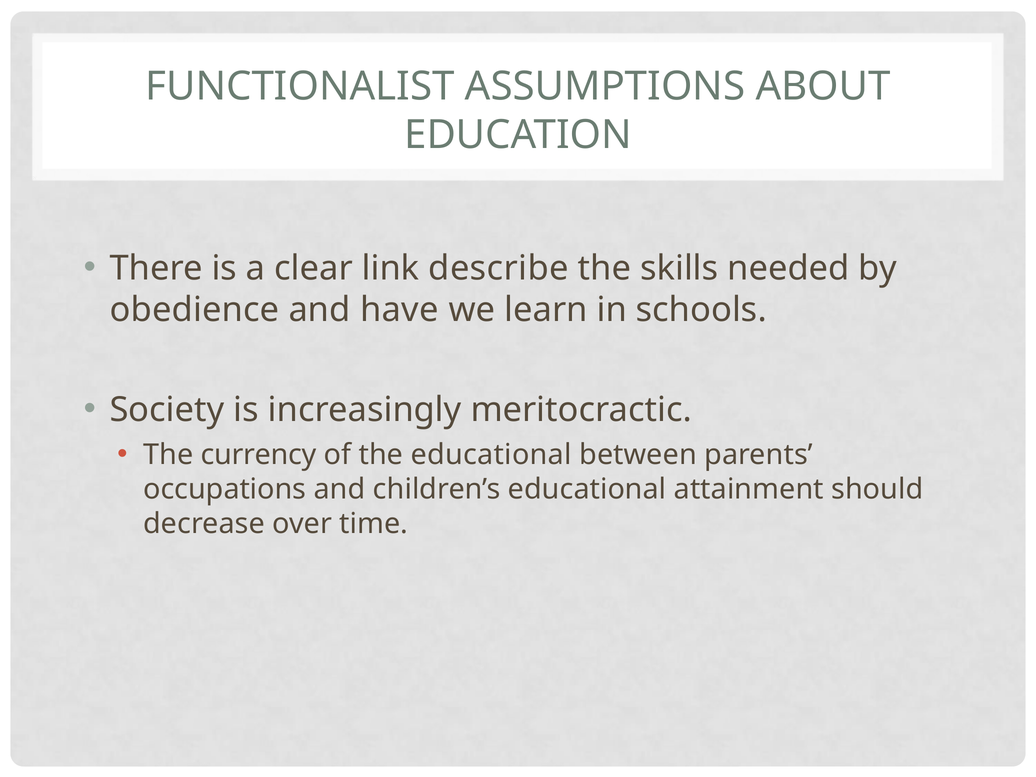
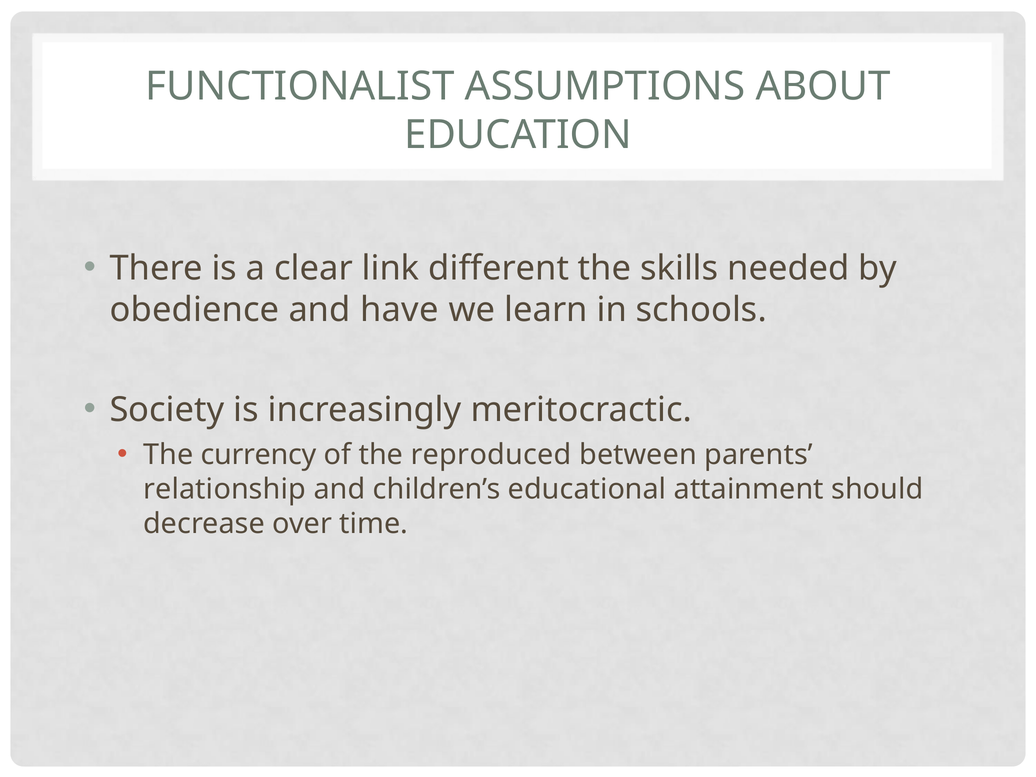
describe: describe -> different (499, 268)
the educational: educational -> reproduced (491, 455)
occupations: occupations -> relationship (225, 489)
